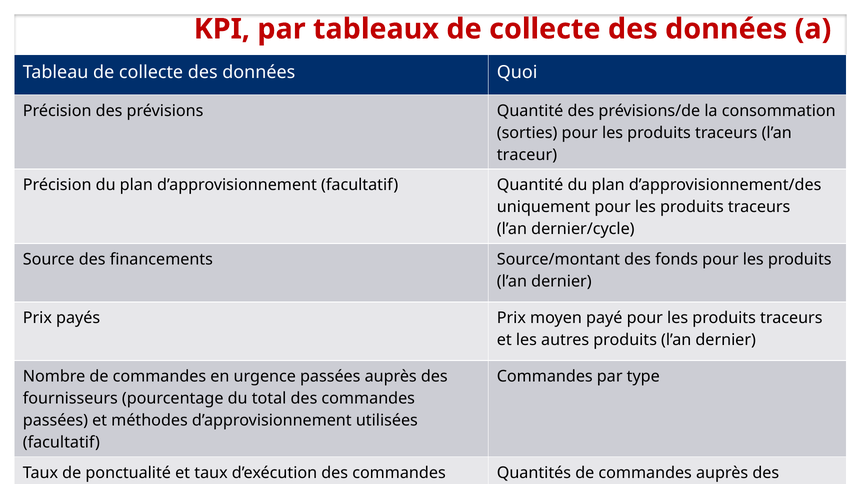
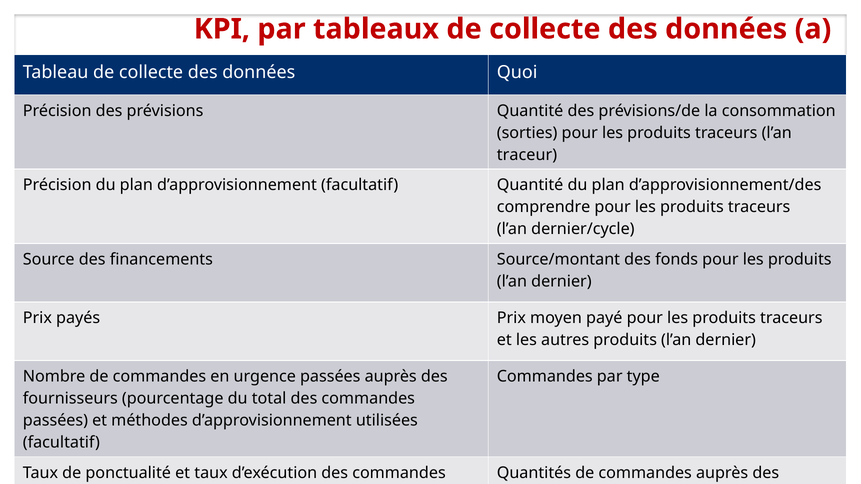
uniquement: uniquement -> comprendre (544, 207)
